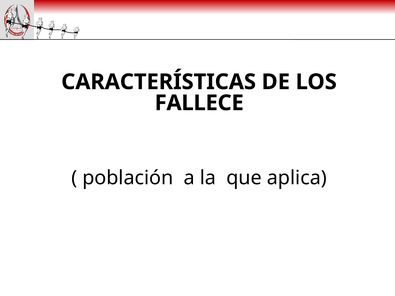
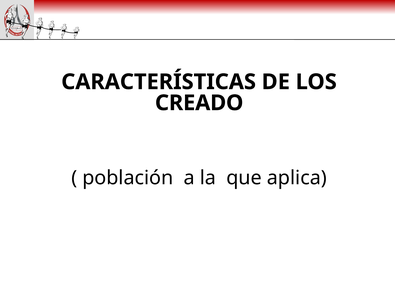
FALLECE: FALLECE -> CREADO (199, 103)
